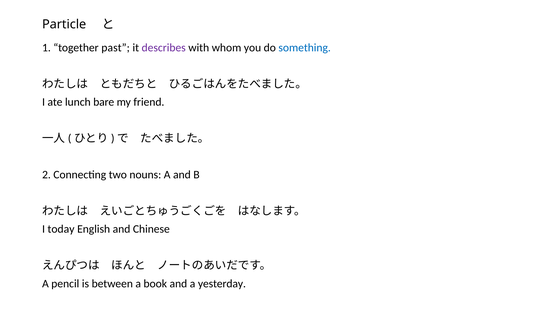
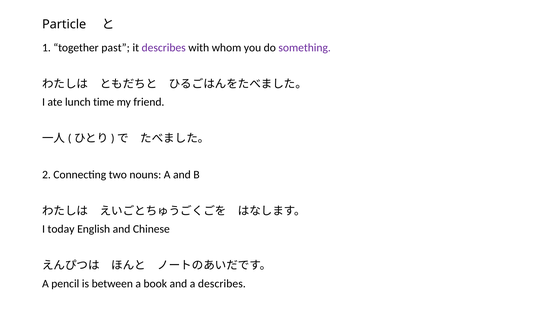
something colour: blue -> purple (305, 48)
bare: bare -> time (104, 102)
a yesterday: yesterday -> describes (222, 284)
